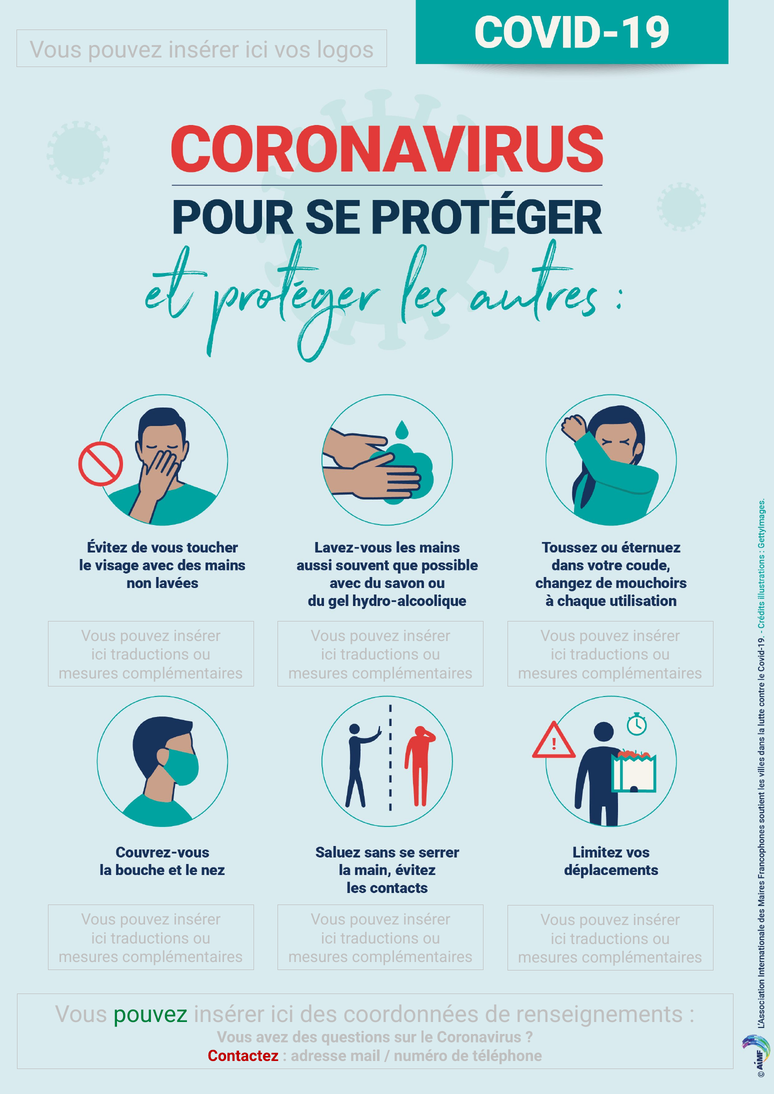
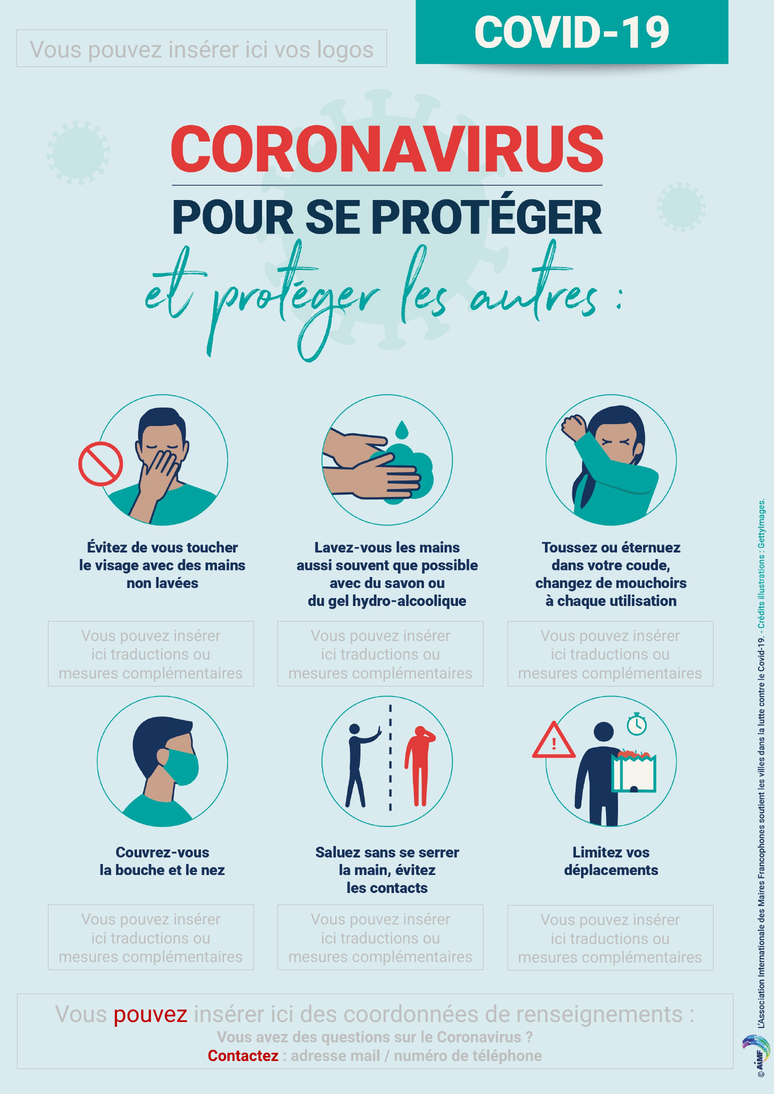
pouvez colour: green -> red (151, 1014)
